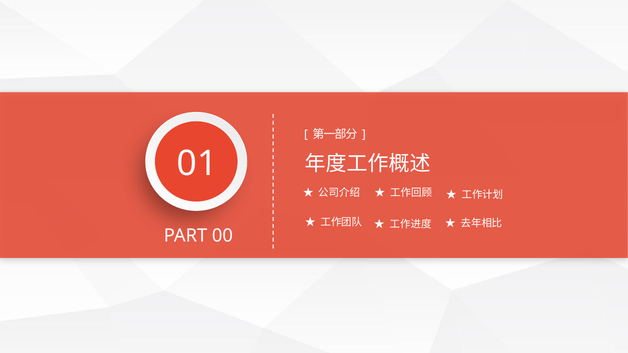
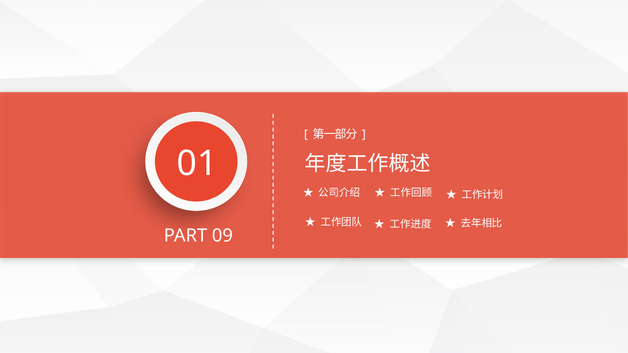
00: 00 -> 09 (222, 236)
